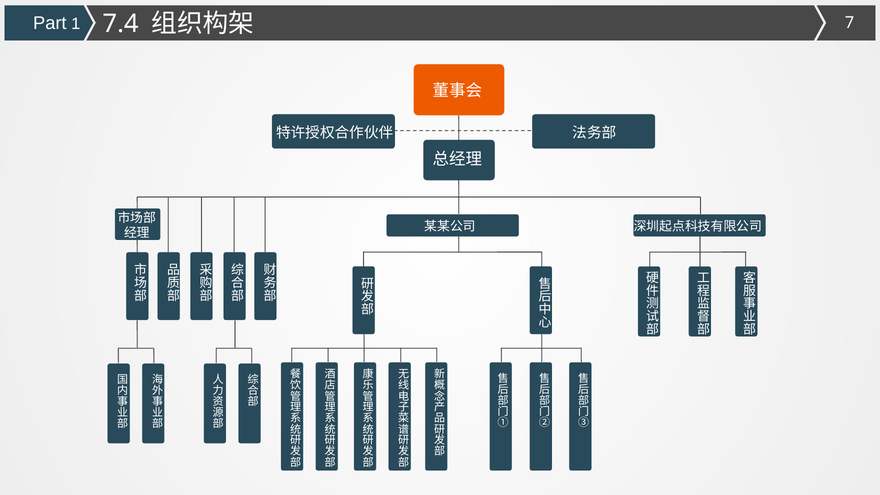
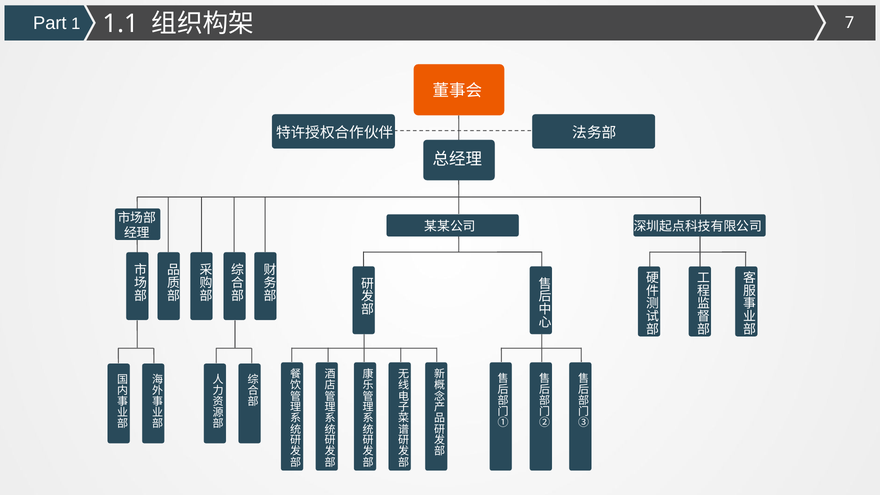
7.4: 7.4 -> 1.1 (121, 24)
